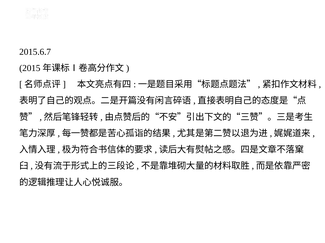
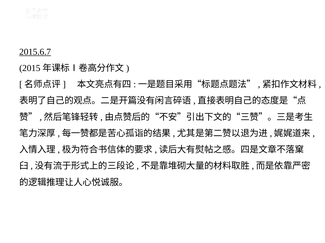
2015.6.7 underline: none -> present (35, 52)
